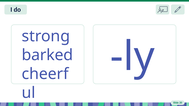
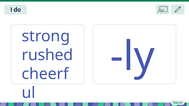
barked: barked -> rushed (47, 55)
